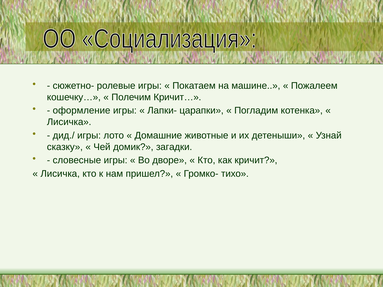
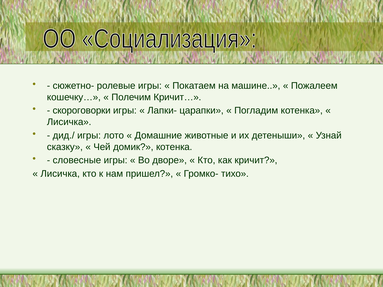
оформление: оформление -> скороговорки (82, 111)
домик загадки: загадки -> котенка (174, 147)
